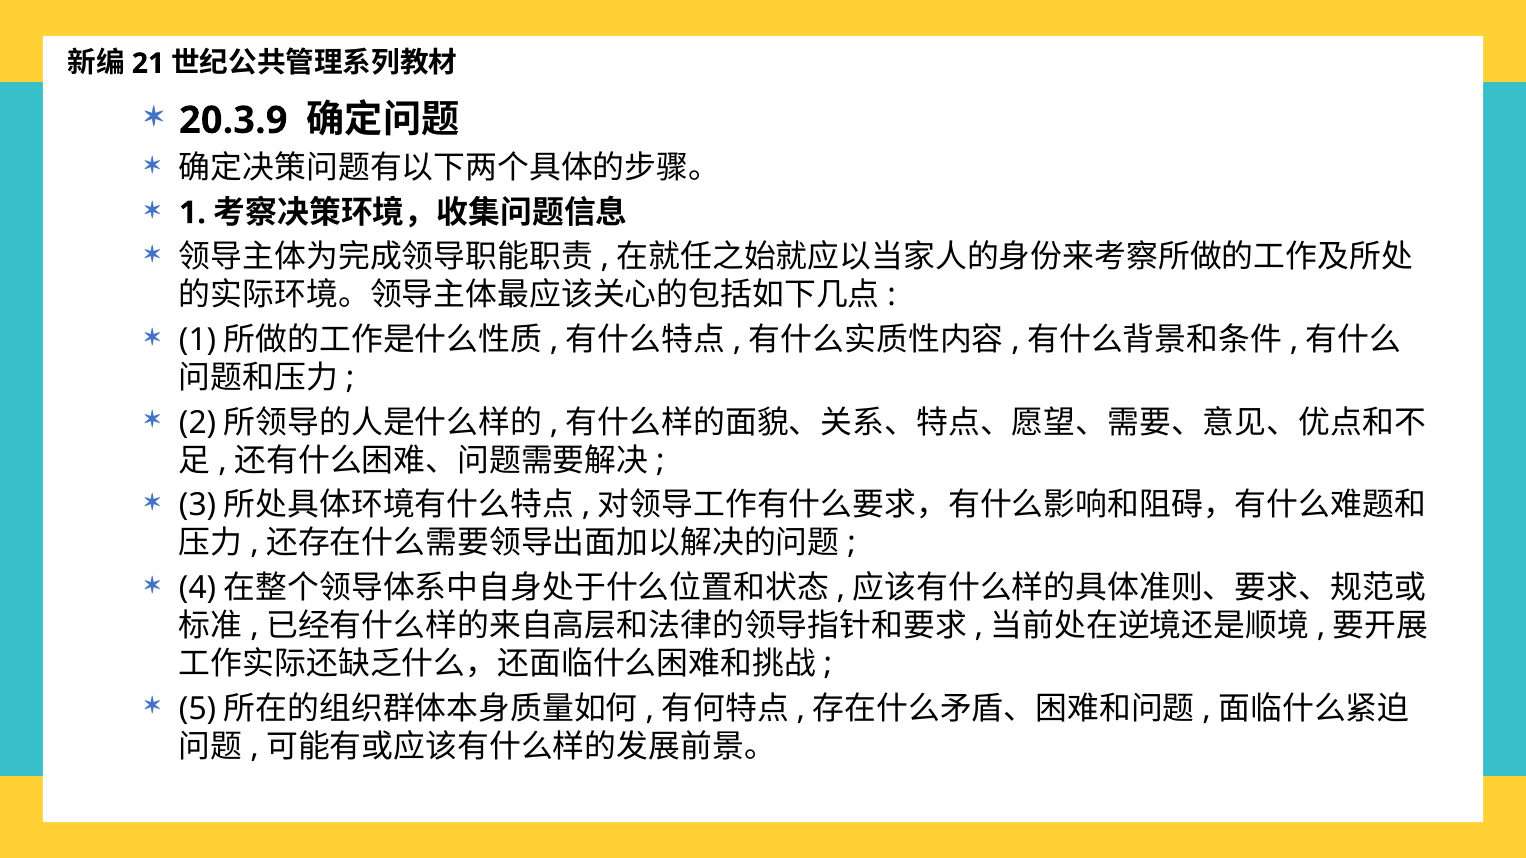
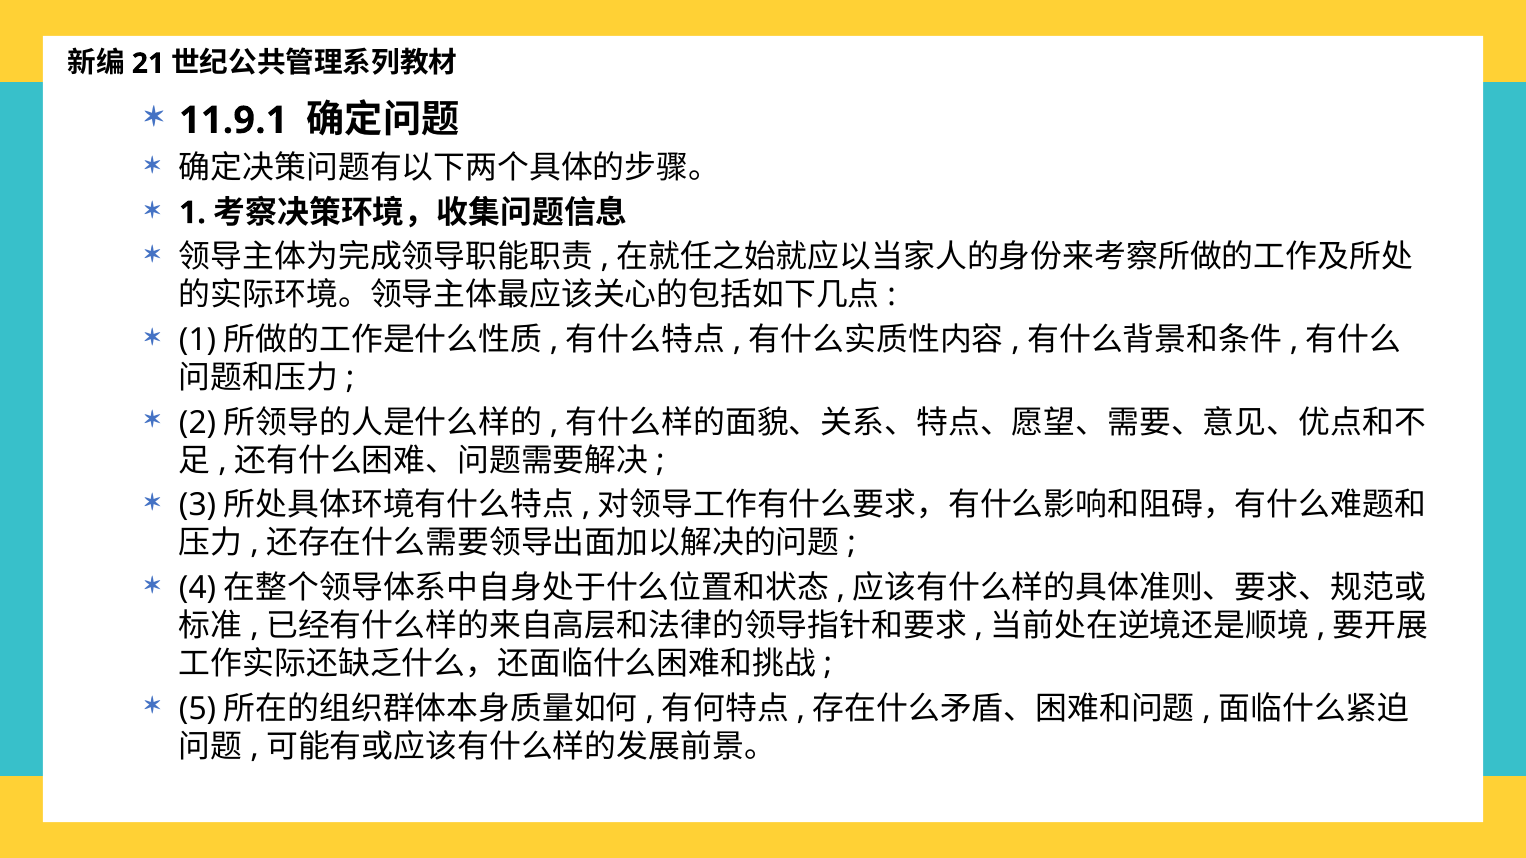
20.3.9: 20.3.9 -> 11.9.1 (233, 120)
